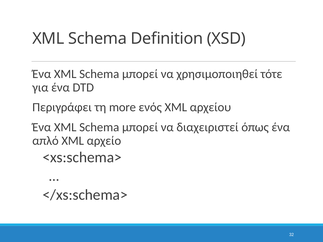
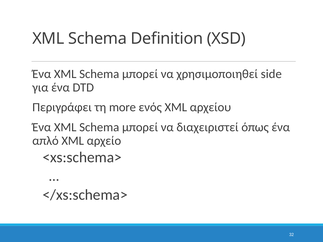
τότε: τότε -> side (271, 74)
